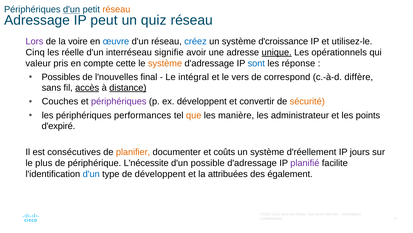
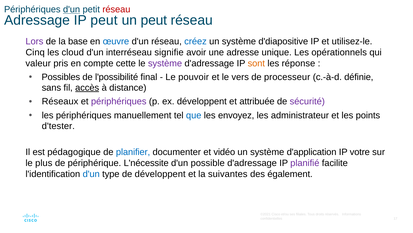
réseau colour: orange -> red (116, 10)
un quiz: quiz -> peut (154, 20)
voire: voire -> base (78, 41)
d'croissance: d'croissance -> d'diapositive (283, 41)
réelle: réelle -> cloud (73, 52)
unique underline: present -> none (277, 52)
système colour: orange -> purple (165, 63)
sont colour: blue -> orange (256, 63)
l'nouvelles: l'nouvelles -> l'possibilité (117, 77)
intégral: intégral -> pouvoir (194, 77)
correspond: correspond -> processeur (287, 77)
diffère: diffère -> définie (359, 77)
distance underline: present -> none (128, 87)
Couches: Couches -> Réseaux (60, 101)
convertir: convertir -> attribuée (257, 101)
sécurité colour: orange -> purple (307, 101)
performances: performances -> manuellement (143, 115)
que colour: orange -> blue (194, 115)
manière: manière -> envoyez (236, 115)
d'expiré: d'expiré -> d'tester (58, 126)
consécutives: consécutives -> pédagogique (74, 152)
planifier colour: orange -> blue (133, 152)
coûts: coûts -> vidéo (224, 152)
d'réellement: d'réellement -> d'application (312, 152)
jours: jours -> votre (360, 152)
attribuées: attribuées -> suivantes (228, 174)
